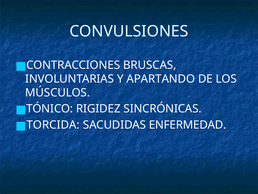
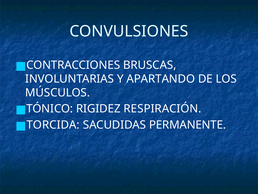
SINCRÓNICAS: SINCRÓNICAS -> RESPIRACIÓN (162, 108)
ENFERMEDAD: ENFERMEDAD -> PERMANENTE (188, 125)
